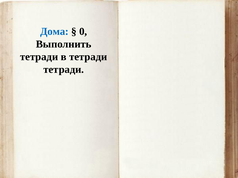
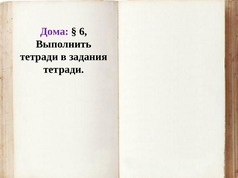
Дома colour: blue -> purple (54, 32)
0: 0 -> 6 (83, 32)
в тетради: тетради -> задания (88, 57)
